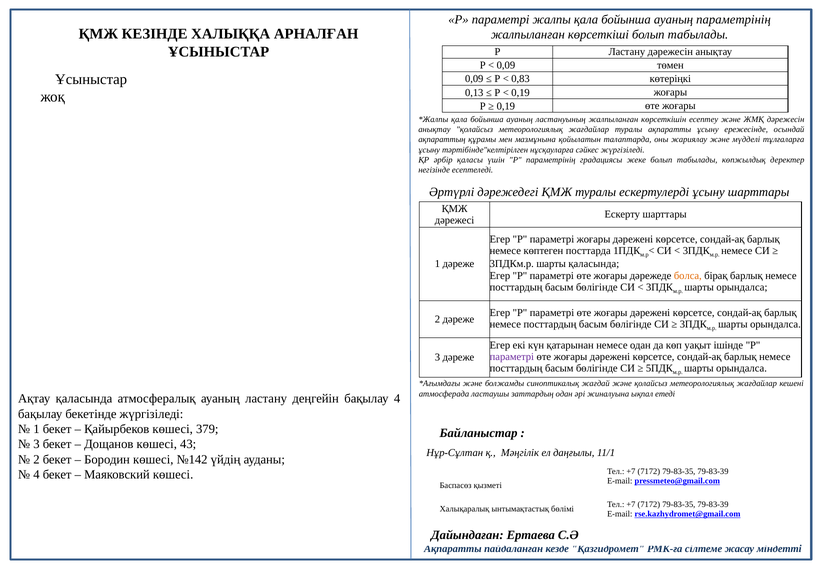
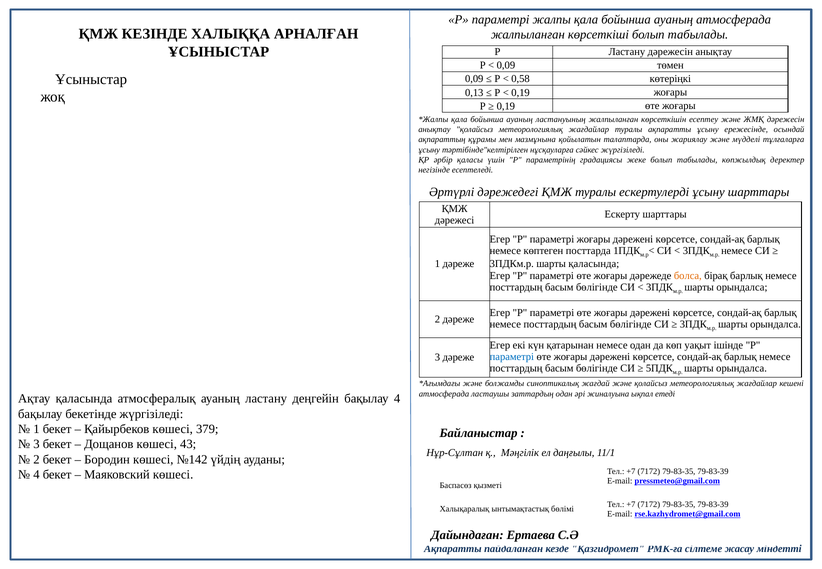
ауаның параметрінің: параметрінің -> атмосферада (734, 19)
0,83: 0,83 -> 0,58 (521, 79)
параметрі colour: purple -> blue (512, 357)
